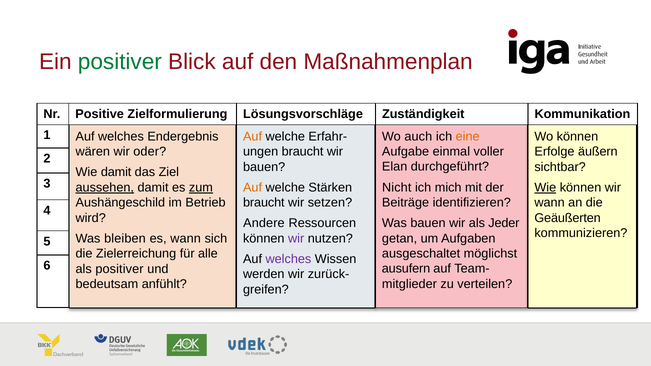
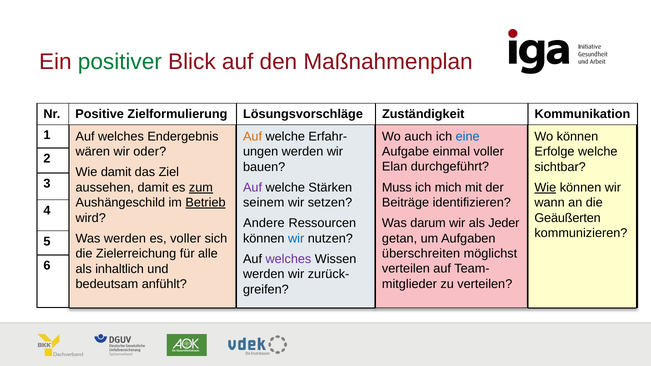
eine colour: orange -> blue (468, 136)
braucht: braucht -> werden (303, 152)
Erfolge äußern: äußern -> welche (598, 152)
Nicht: Nicht -> Muss (397, 187)
aussehen underline: present -> none (105, 188)
Auf colour: orange -> purple (253, 188)
Betrieb underline: none -> present (206, 203)
braucht: braucht -> seinem (264, 203)
Was bauen: bauen -> darum (428, 223)
Was bleiben: bleiben -> werden (125, 239)
es wann: wann -> voller (186, 239)
wir colour: purple -> blue (296, 239)
ausgeschaltet: ausgeschaltet -> überschreiten (421, 254)
ausufern: ausufern -> verteilen (406, 269)
als positiver: positiver -> inhaltlich (120, 269)
